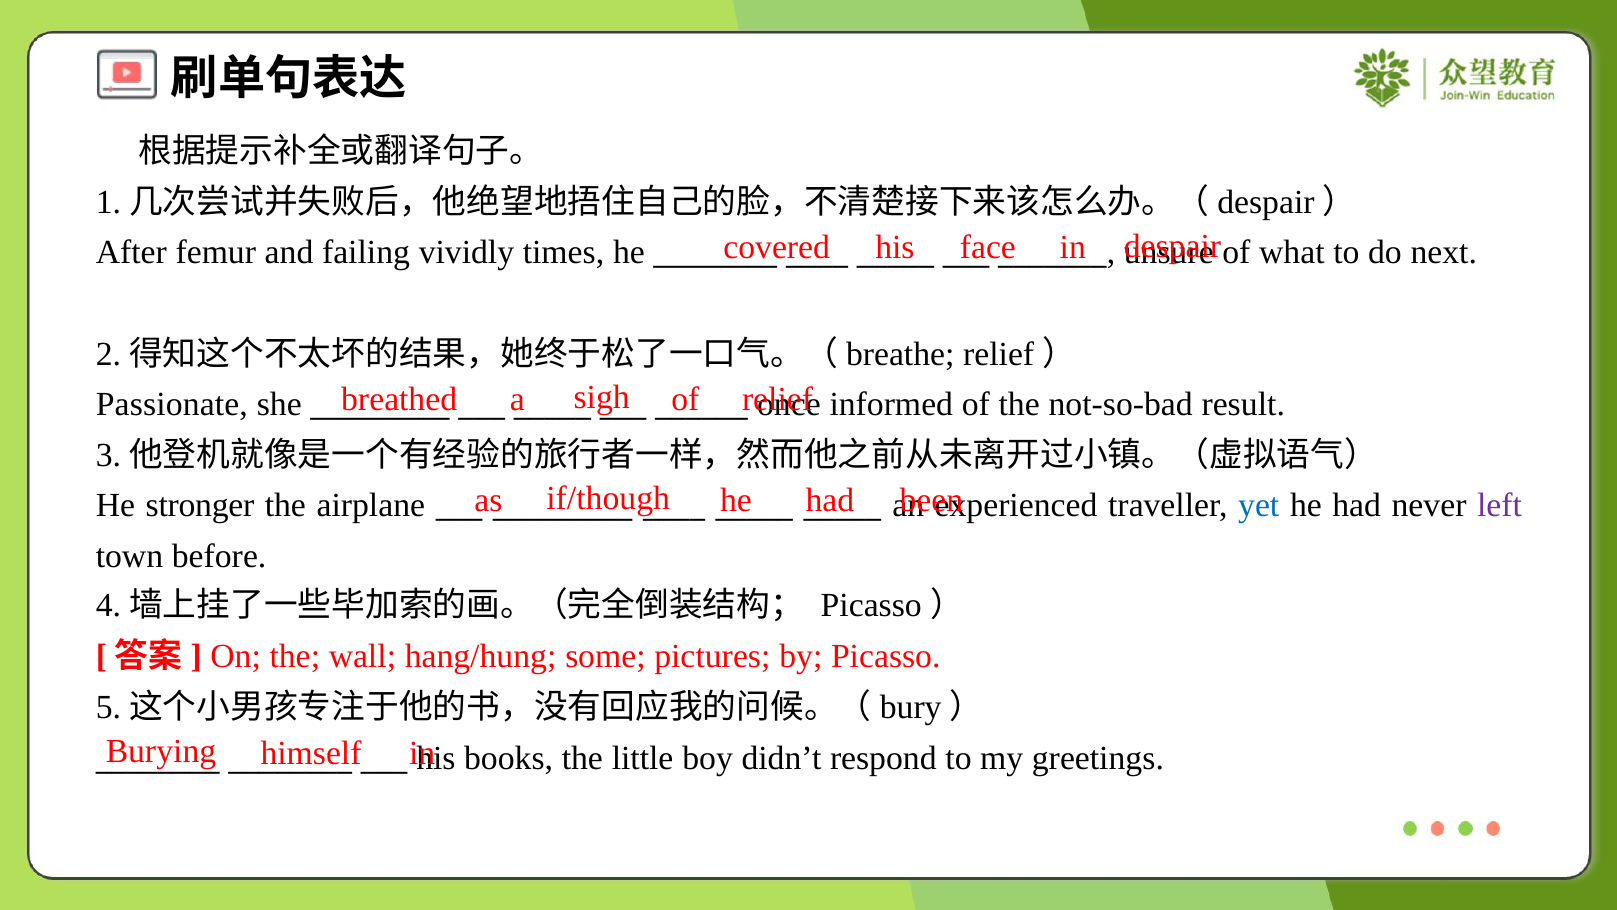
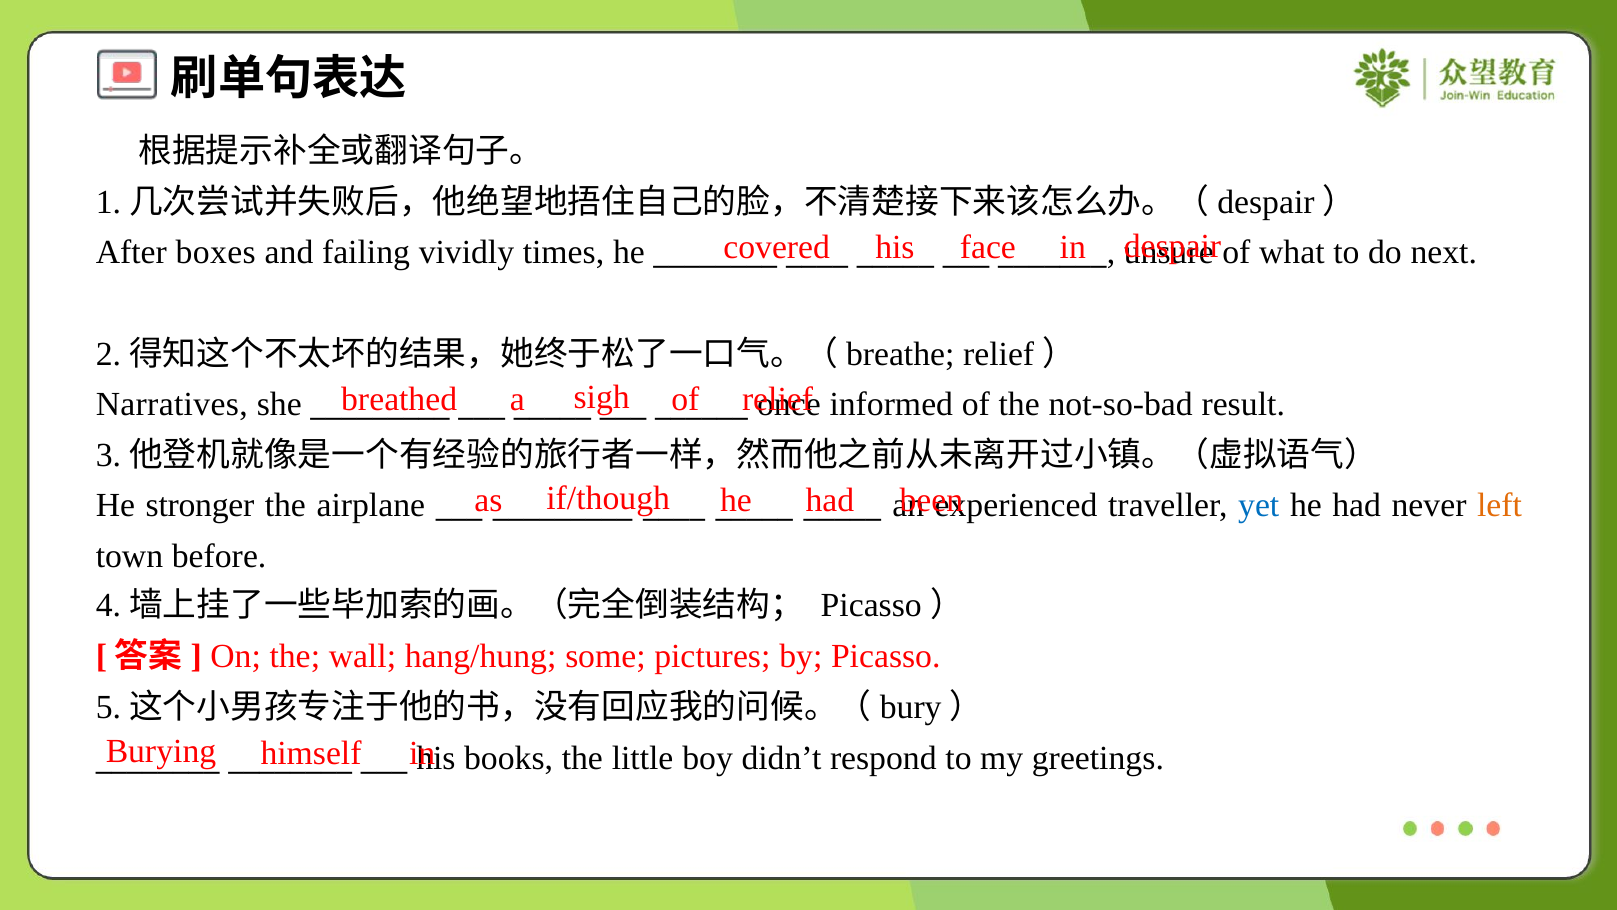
femur: femur -> boxes (216, 253)
Passionate: Passionate -> Narratives (172, 404)
left colour: purple -> orange (1500, 505)
